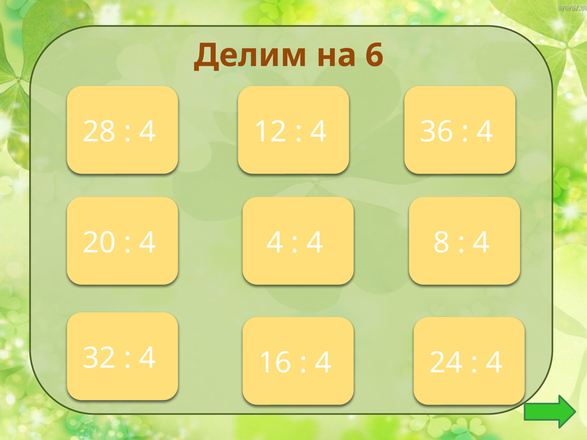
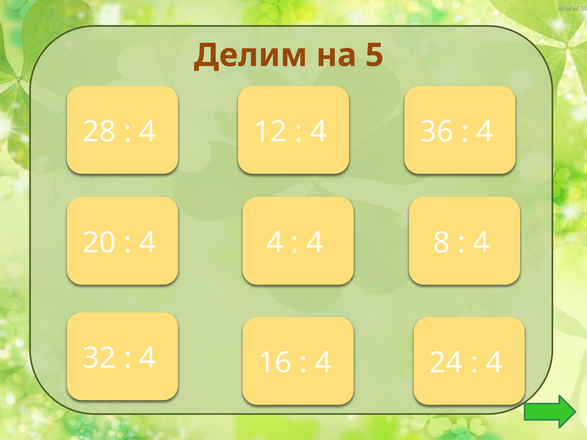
на 6: 6 -> 5 (374, 55)
